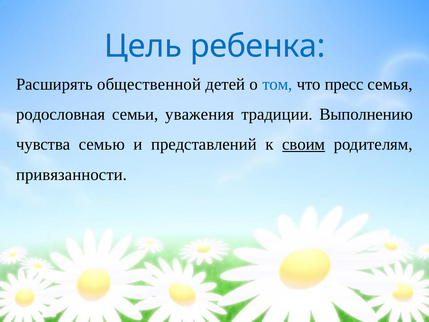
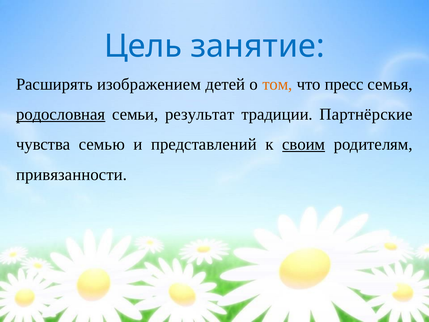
ребенка: ребенка -> занятие (258, 46)
общественной: общественной -> изображением (149, 84)
том colour: blue -> orange (277, 84)
родословная underline: none -> present (61, 114)
уважения: уважения -> результат (200, 114)
Выполнению: Выполнению -> Партнёрские (366, 114)
